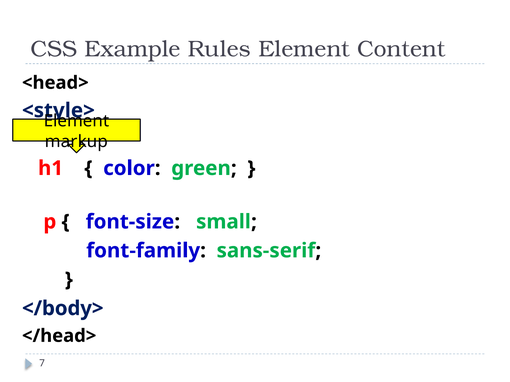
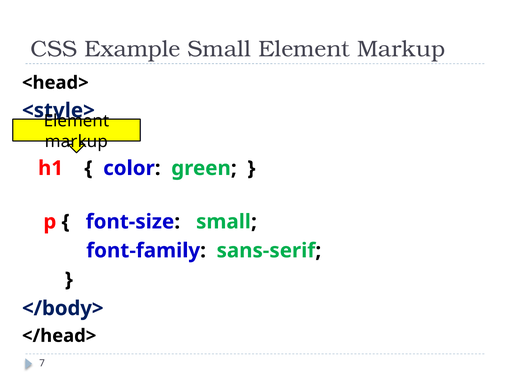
Example Rules: Rules -> Small (219, 49)
Content: Content -> Markup (401, 49)
